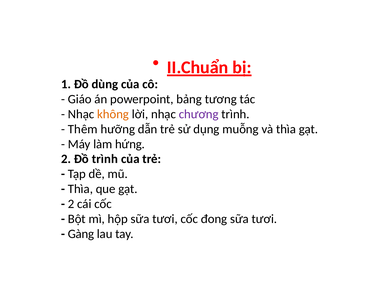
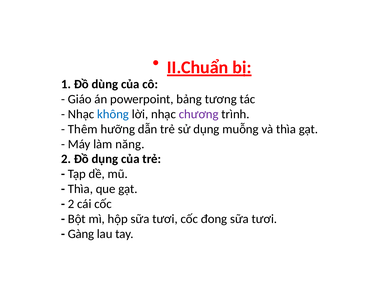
không colour: orange -> blue (113, 114)
hứng: hứng -> năng (130, 144)
Đồ trình: trình -> dụng (105, 159)
